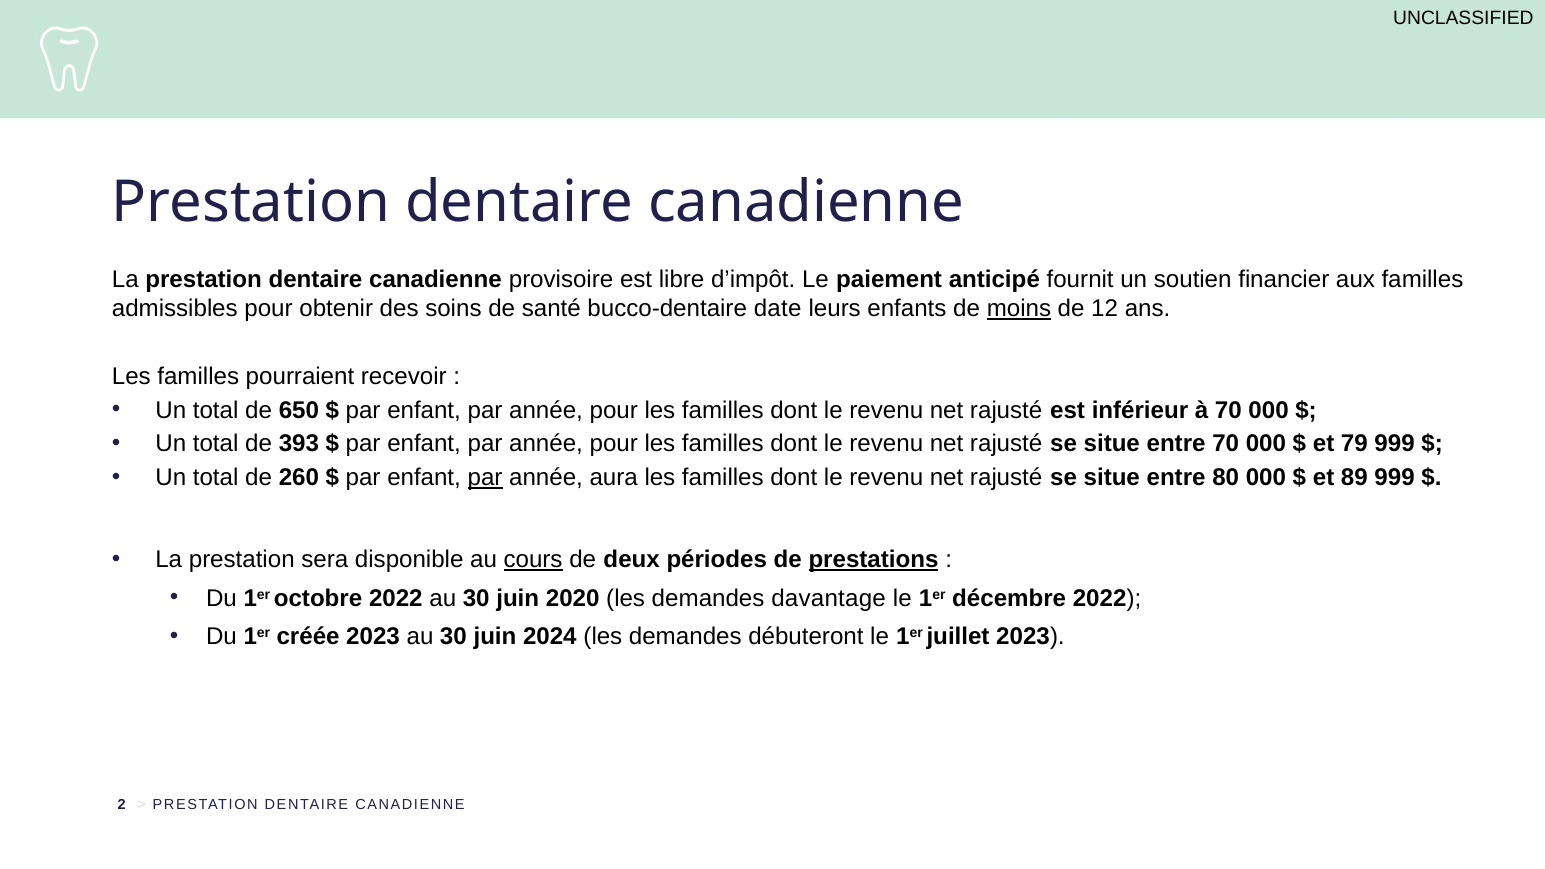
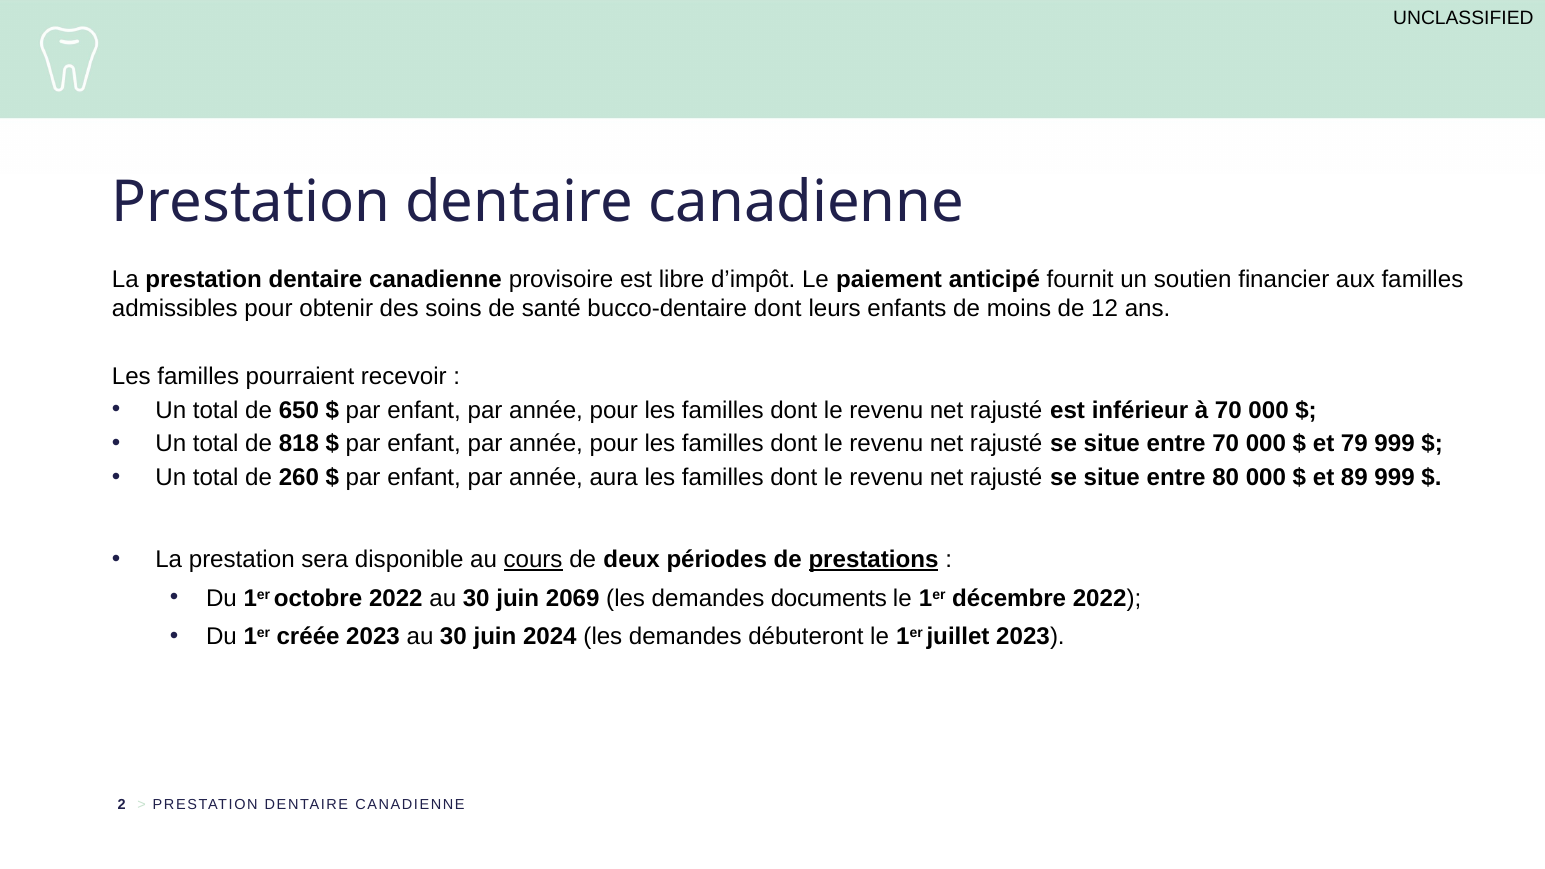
bucco-dentaire date: date -> dont (778, 309)
moins underline: present -> none (1019, 309)
393: 393 -> 818 (299, 444)
par underline: present -> none (485, 478)
2020: 2020 -> 2069 (573, 598)
davantage: davantage -> documents (829, 598)
